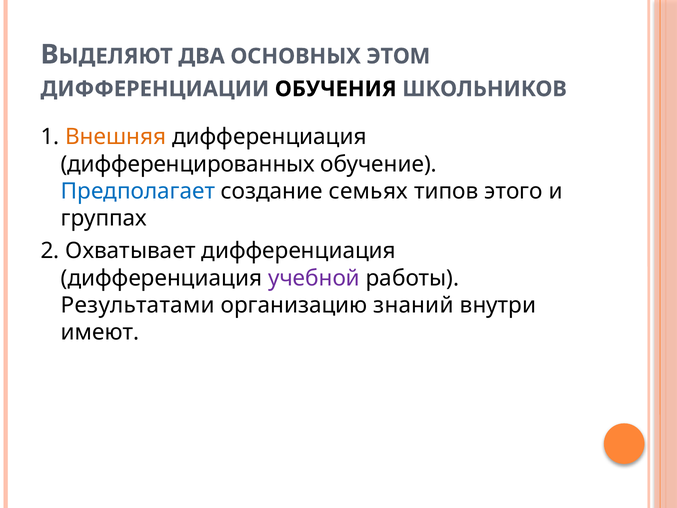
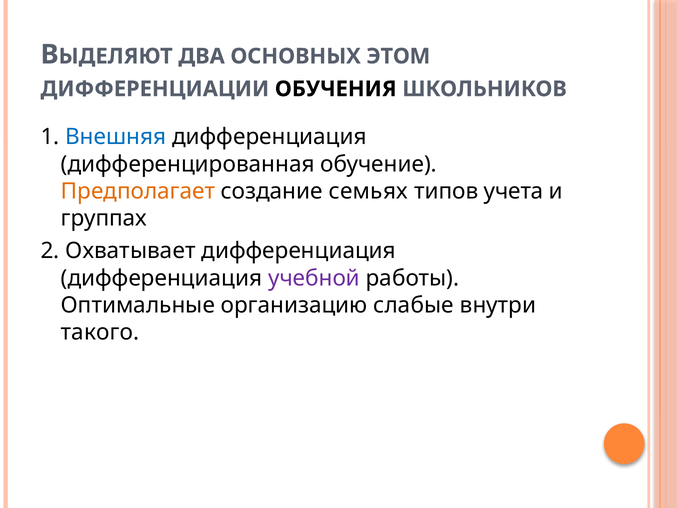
Внешняя colour: orange -> blue (116, 137)
дифференцированных: дифференцированных -> дифференцированная (188, 164)
Предполагает colour: blue -> orange (138, 191)
этого: этого -> учета (514, 191)
Результатами: Результатами -> Оптимальные (138, 305)
знаний: знаний -> слабые (414, 305)
имеют: имеют -> такого (100, 332)
